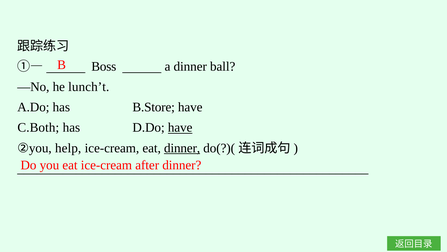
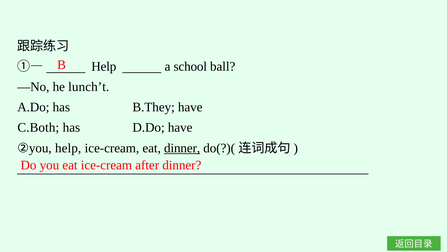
①— Boss: Boss -> Help (104, 66)
a dinner: dinner -> school (190, 66)
B.Store: B.Store -> B.They (154, 107)
have underline: present -> none (180, 127)
